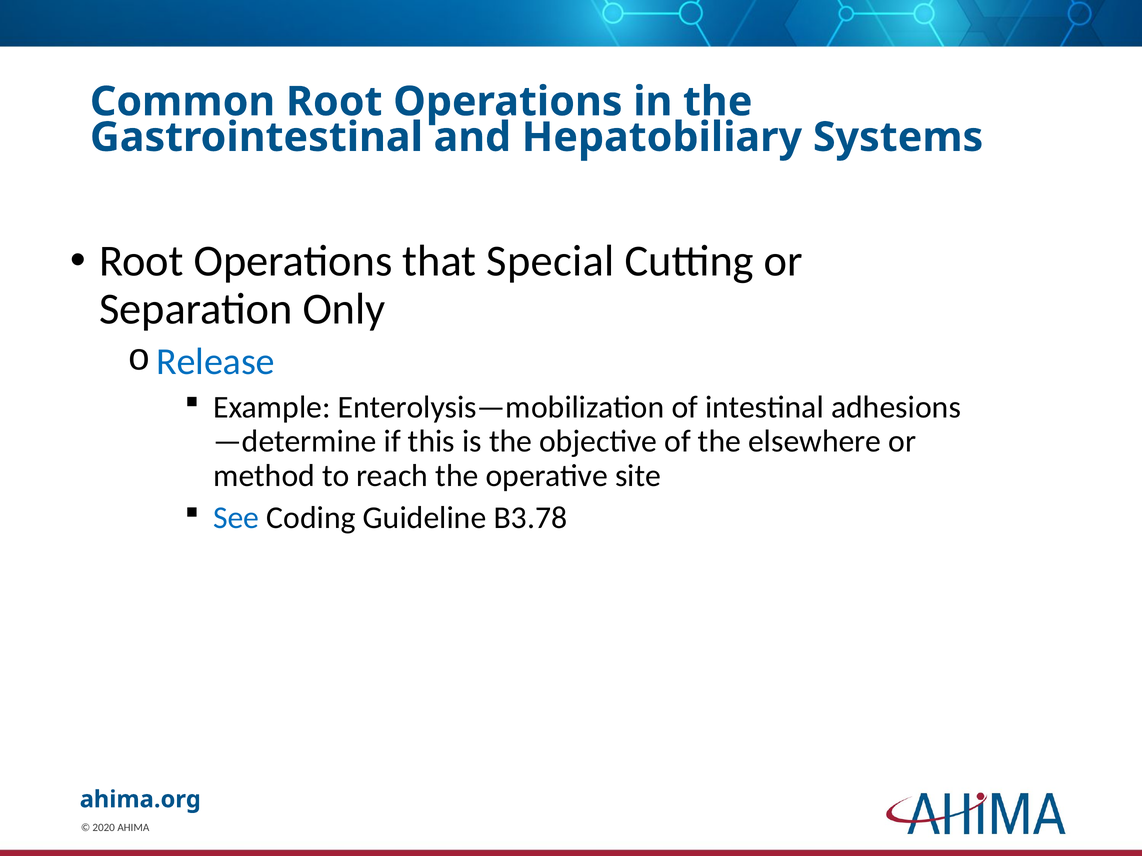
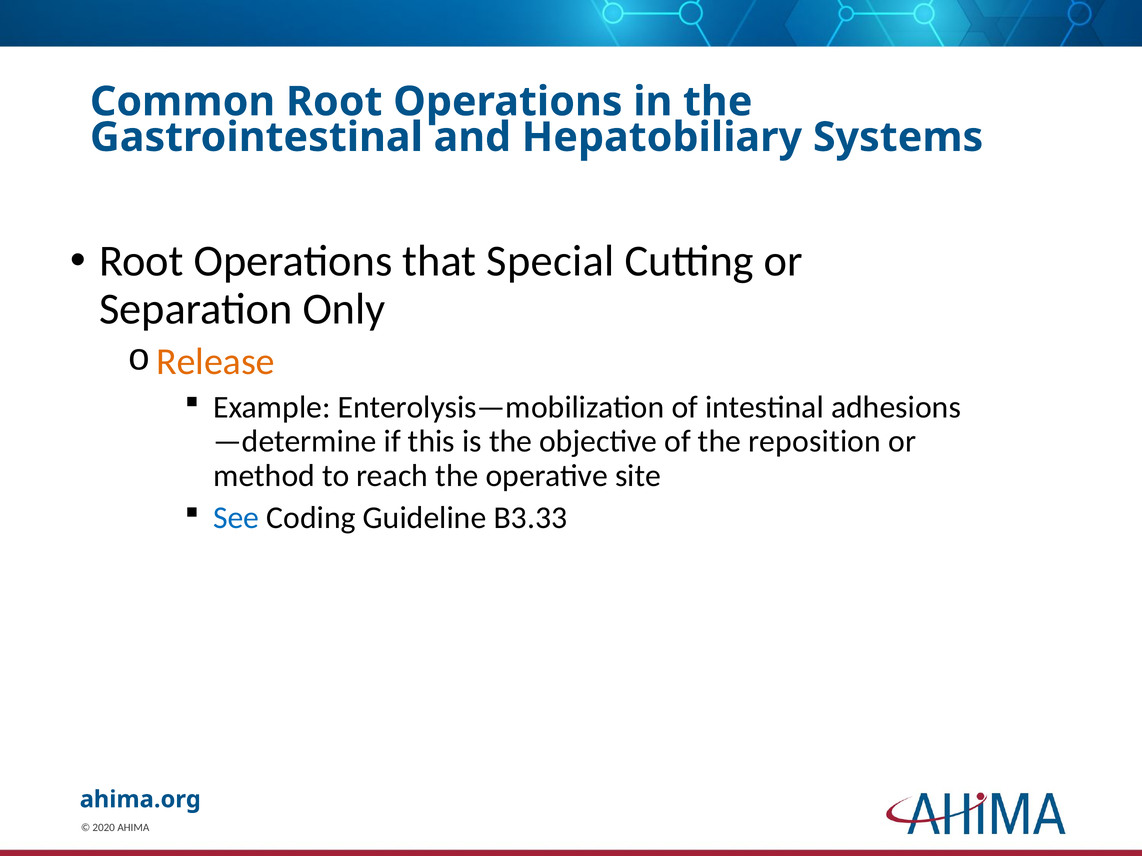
Release colour: blue -> orange (215, 362)
elsewhere: elsewhere -> reposition (815, 442)
B3.78: B3.78 -> B3.33 (530, 518)
